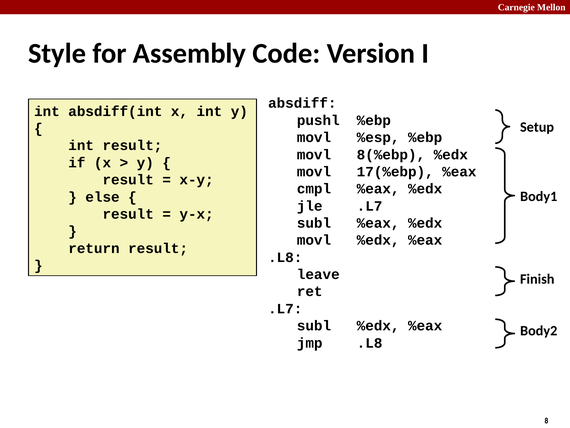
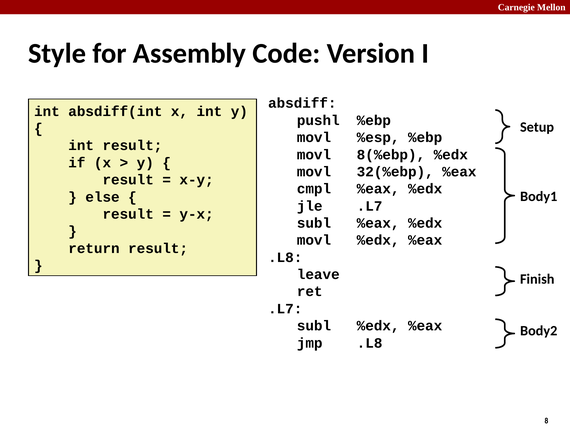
17(%ebp: 17(%ebp -> 32(%ebp (395, 172)
